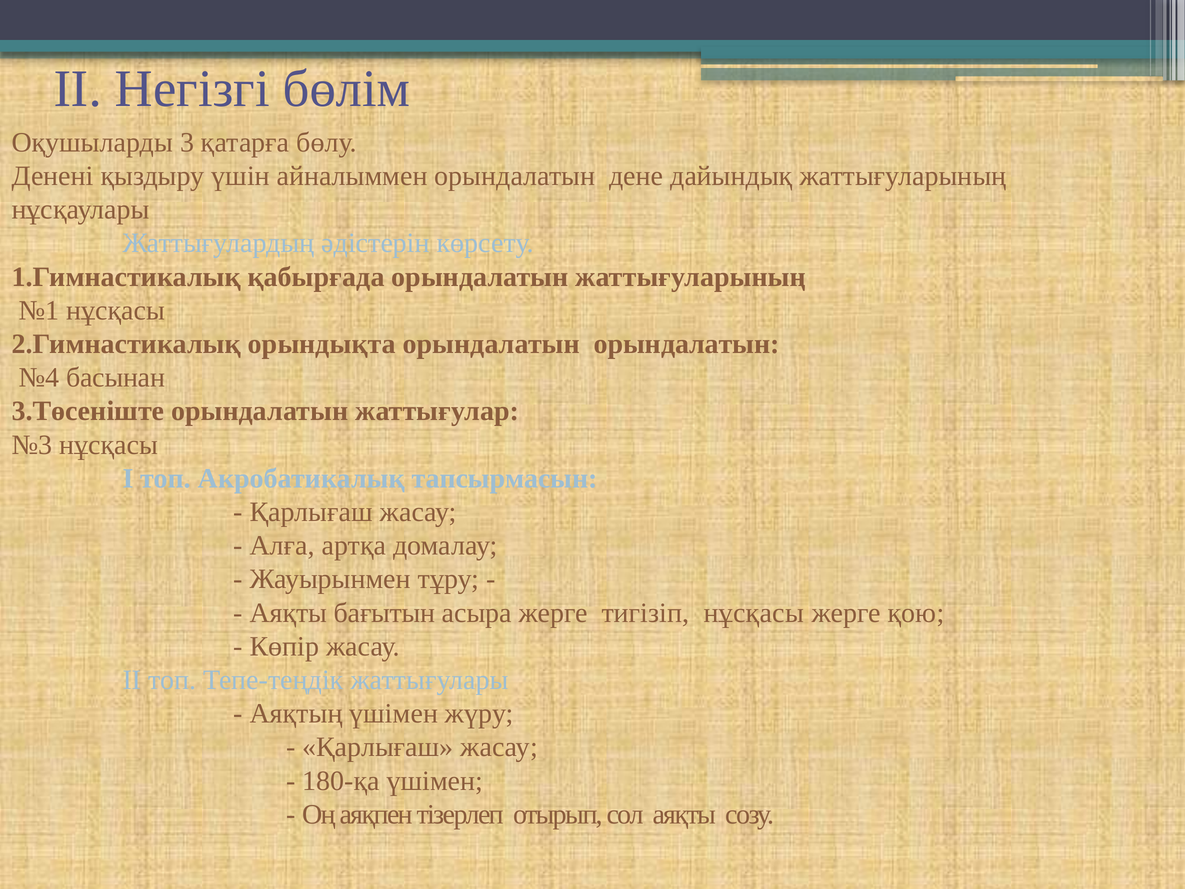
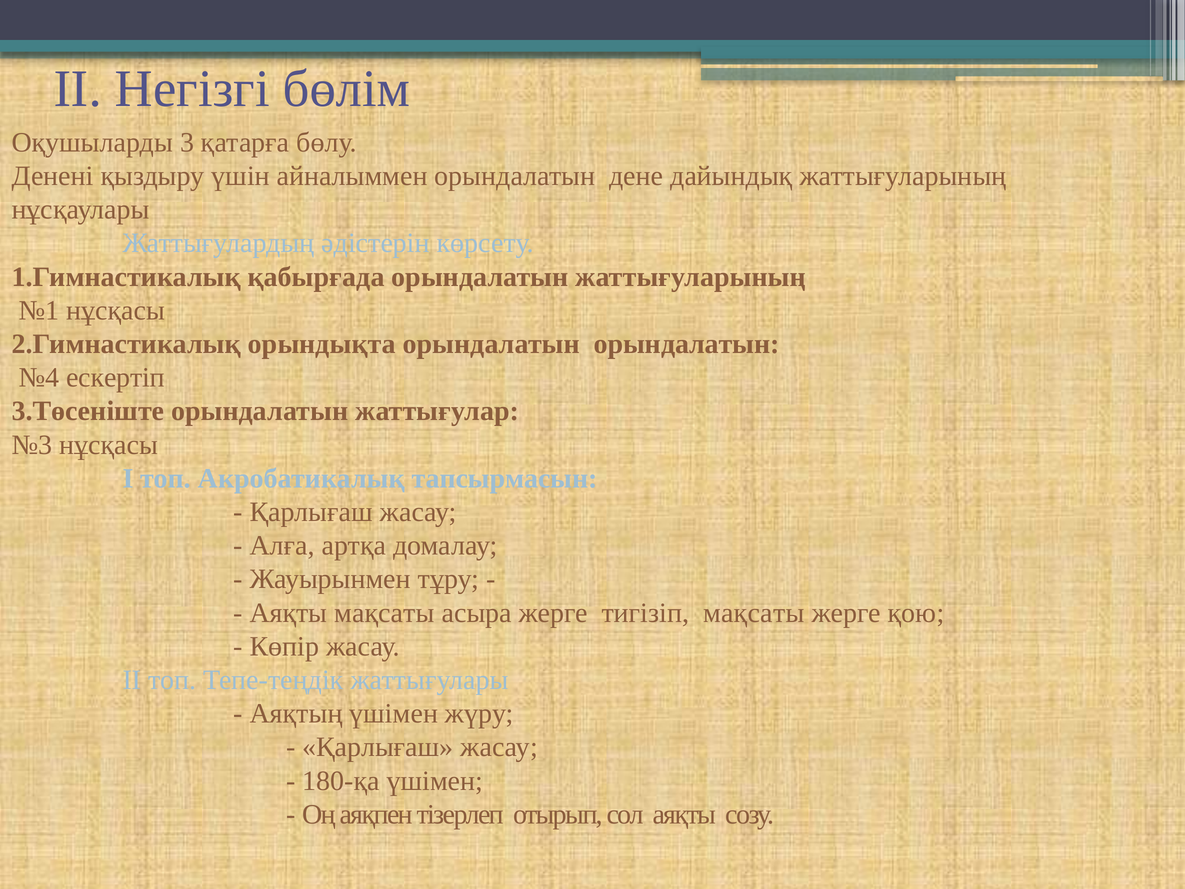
басынан: басынан -> ескертіп (116, 377)
Аяқты бағытын: бағытын -> мақсаты (384, 613)
тигізіп нұсқасы: нұсқасы -> мақсаты (754, 613)
